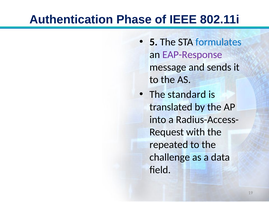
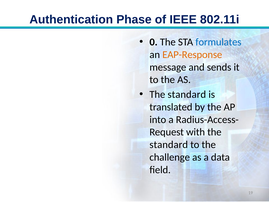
5: 5 -> 0 (154, 42)
EAP-Response colour: purple -> orange (192, 55)
repeated: repeated -> standard (169, 145)
